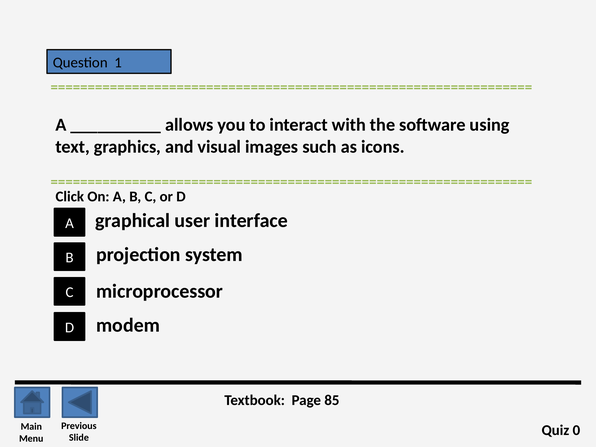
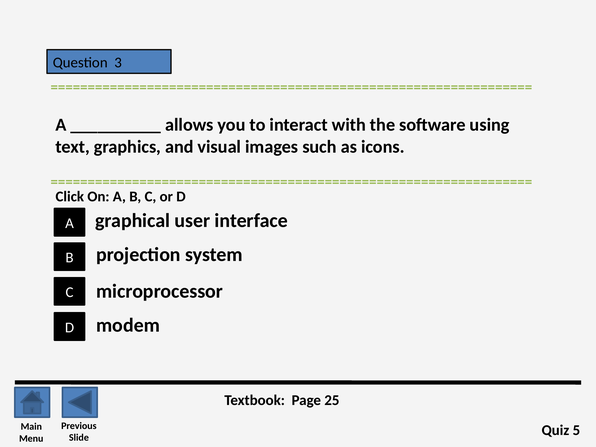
1: 1 -> 3 (118, 63)
85: 85 -> 25 (332, 400)
0: 0 -> 5 (576, 430)
